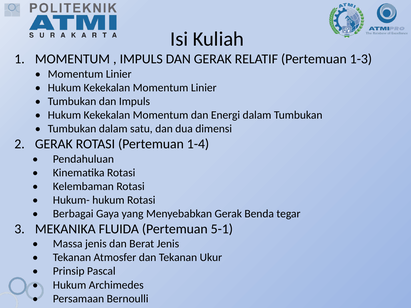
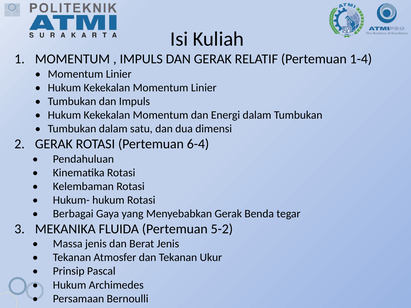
1-3: 1-3 -> 1-4 (361, 59)
1-4: 1-4 -> 6-4 (198, 144)
5-1: 5-1 -> 5-2 (222, 229)
